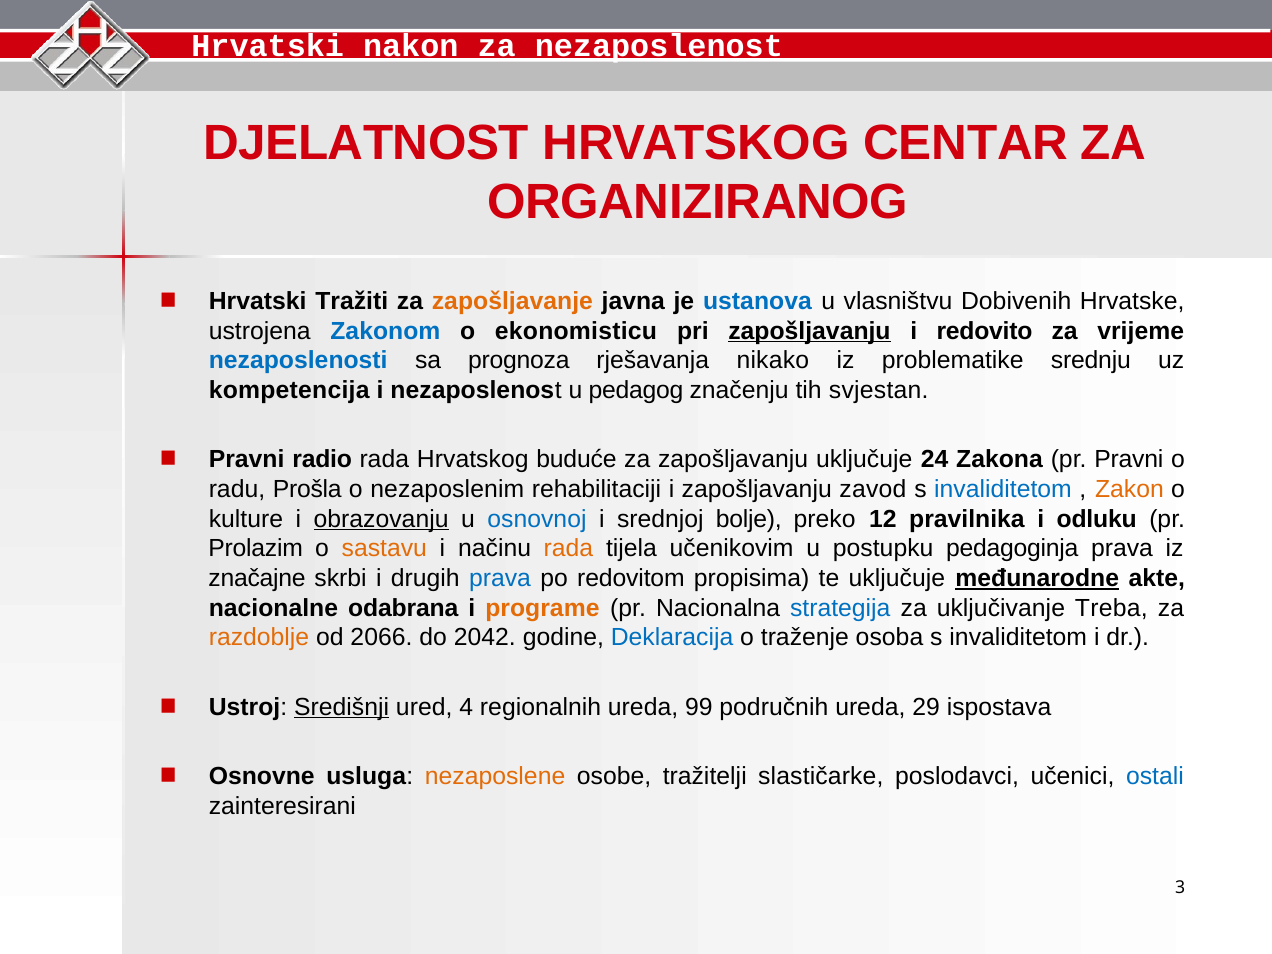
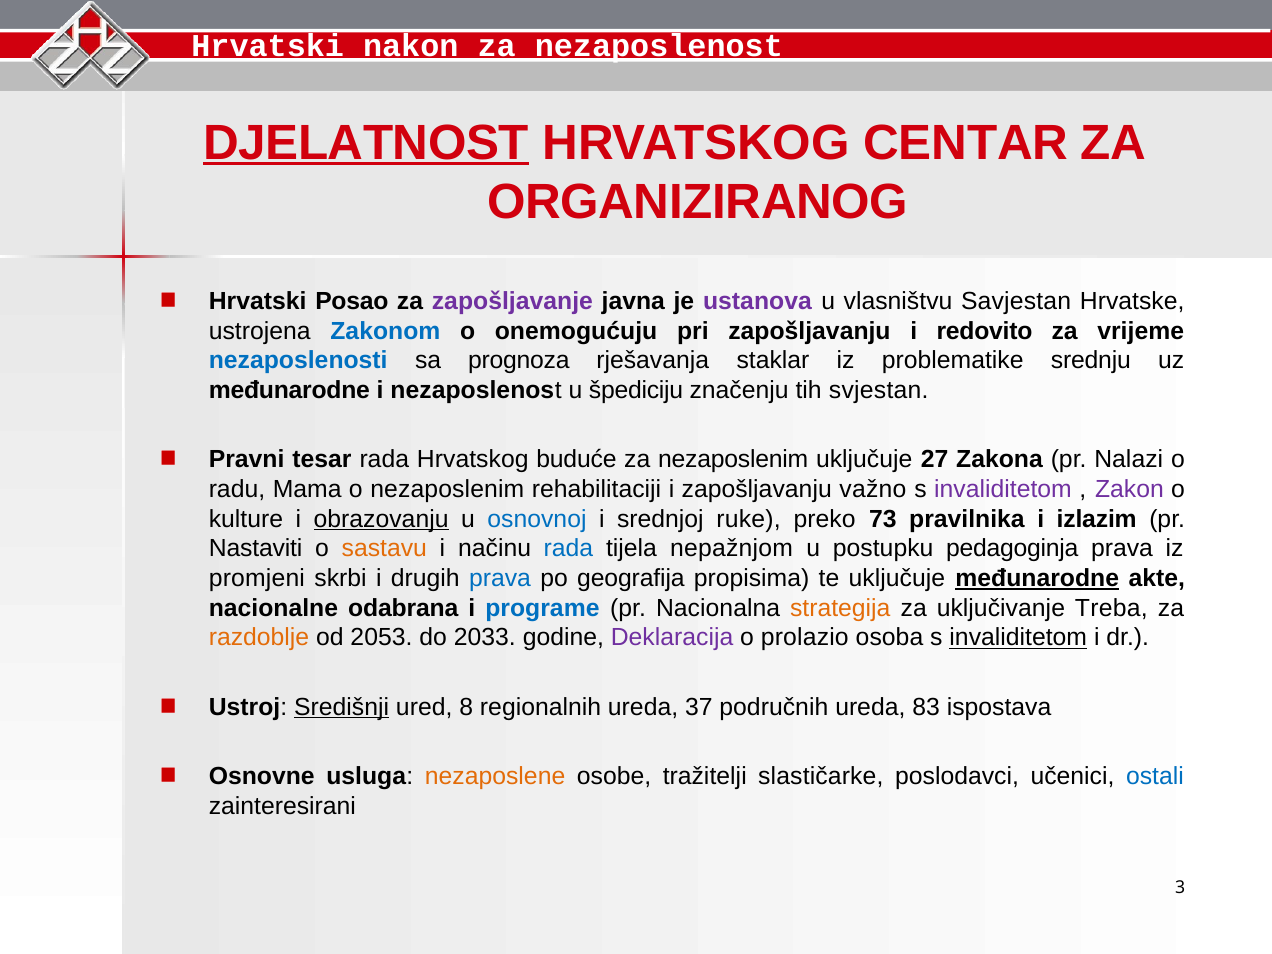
DJELATNOST underline: none -> present (366, 143)
Tražiti: Tražiti -> Posao (352, 301)
zapošljavanje colour: orange -> purple (512, 301)
ustanova colour: blue -> purple (757, 301)
Dobivenih: Dobivenih -> Savjestan (1016, 301)
ekonomisticu: ekonomisticu -> onemogućuju (576, 331)
zapošljavanju underline: present -> none (809, 331)
nikako: nikako -> staklar (773, 361)
kompetencija: kompetencija -> međunarodne (289, 390)
pedagog: pedagog -> špediciju (636, 390)
radio: radio -> tesar (322, 460)
za zapošljavanju: zapošljavanju -> nezaposlenim (733, 460)
24: 24 -> 27 (935, 460)
pr Pravni: Pravni -> Nalazi (1129, 460)
Prošla: Prošla -> Mama (307, 489)
zavod: zavod -> važno (873, 489)
invaliditetom colour: blue -> purple (1003, 489)
Zakon colour: orange -> purple (1129, 489)
bolje: bolje -> ruke (749, 519)
12: 12 -> 73 (883, 519)
odluku: odluku -> izlazim (1097, 519)
Prolazim: Prolazim -> Nastaviti (256, 549)
rada colour: orange -> blue (568, 549)
učenikovim: učenikovim -> nepažnjom (731, 549)
značajne: značajne -> promjeni (257, 578)
redovitom: redovitom -> geografija (631, 578)
programe colour: orange -> blue (542, 608)
strategija colour: blue -> orange (840, 608)
2066: 2066 -> 2053 (381, 638)
2042: 2042 -> 2033 (485, 638)
Deklaracija colour: blue -> purple (672, 638)
traženje: traženje -> prolazio (805, 638)
invaliditetom underline: none -> present (1018, 638)
4: 4 -> 8 (466, 707)
99: 99 -> 37 (699, 707)
29: 29 -> 83 (926, 707)
